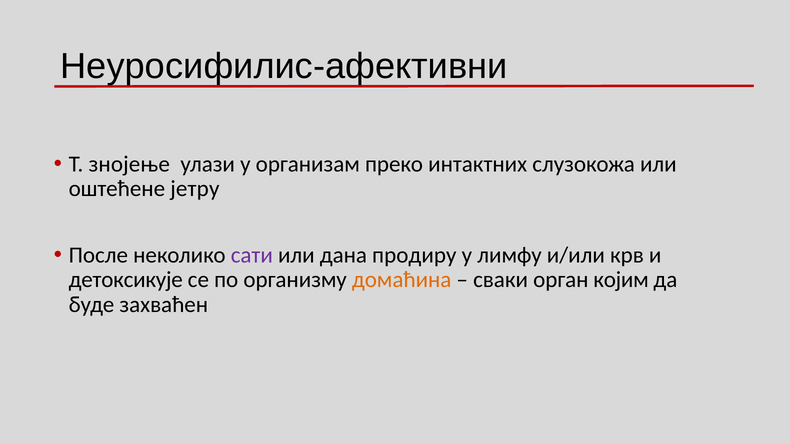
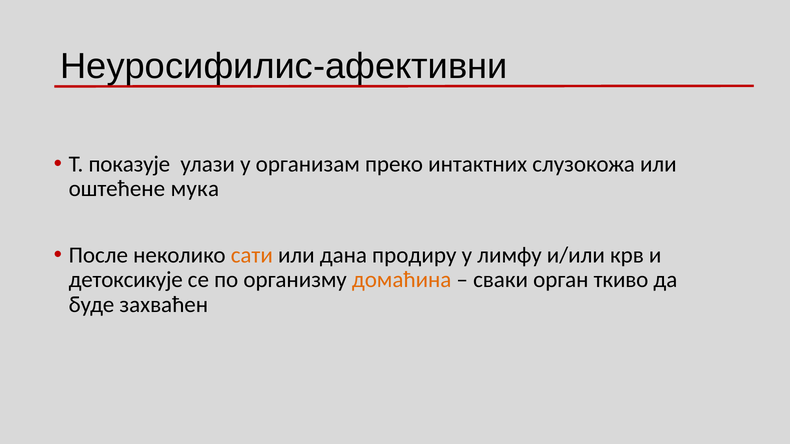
знојење: знојење -> показује (129, 164)
јетру: јетру -> мука (195, 189)
сати colour: purple -> orange (252, 255)
којим: којим -> ткиво (621, 280)
